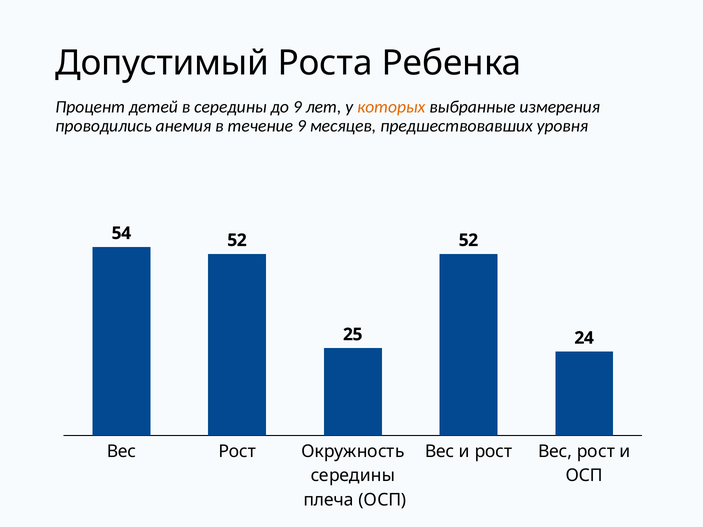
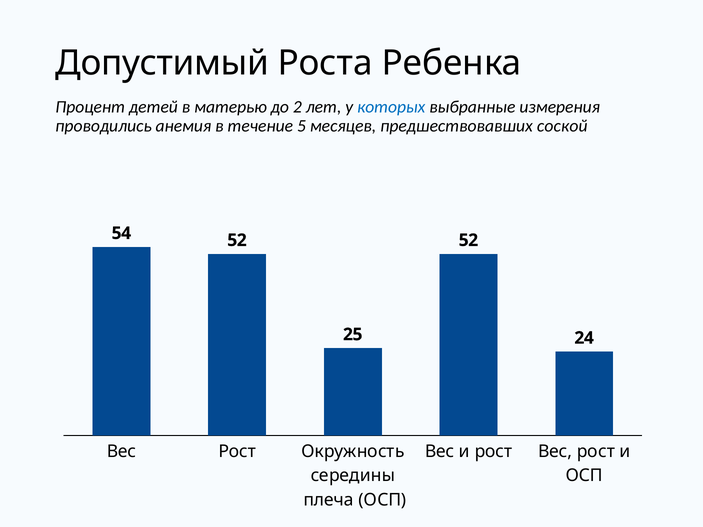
в середины: середины -> матерью (231, 107)
до 9: 9 -> 2 (297, 107)
которых colour: orange -> blue (391, 107)
течение 9: 9 -> 5 (302, 126)
уровня: уровня -> соской (562, 126)
